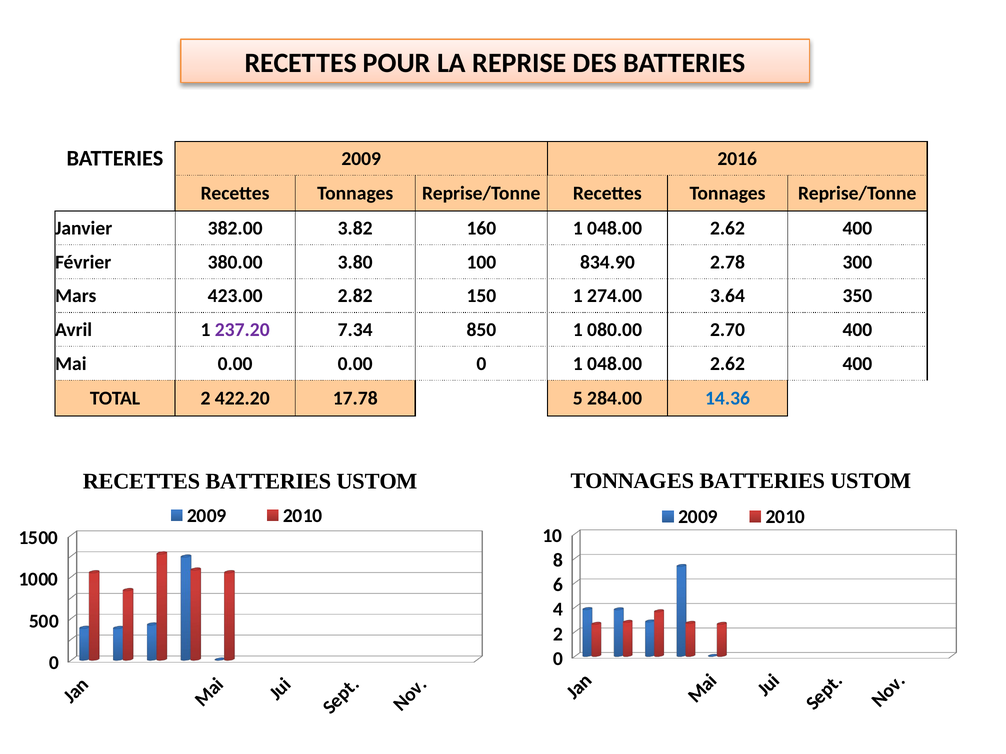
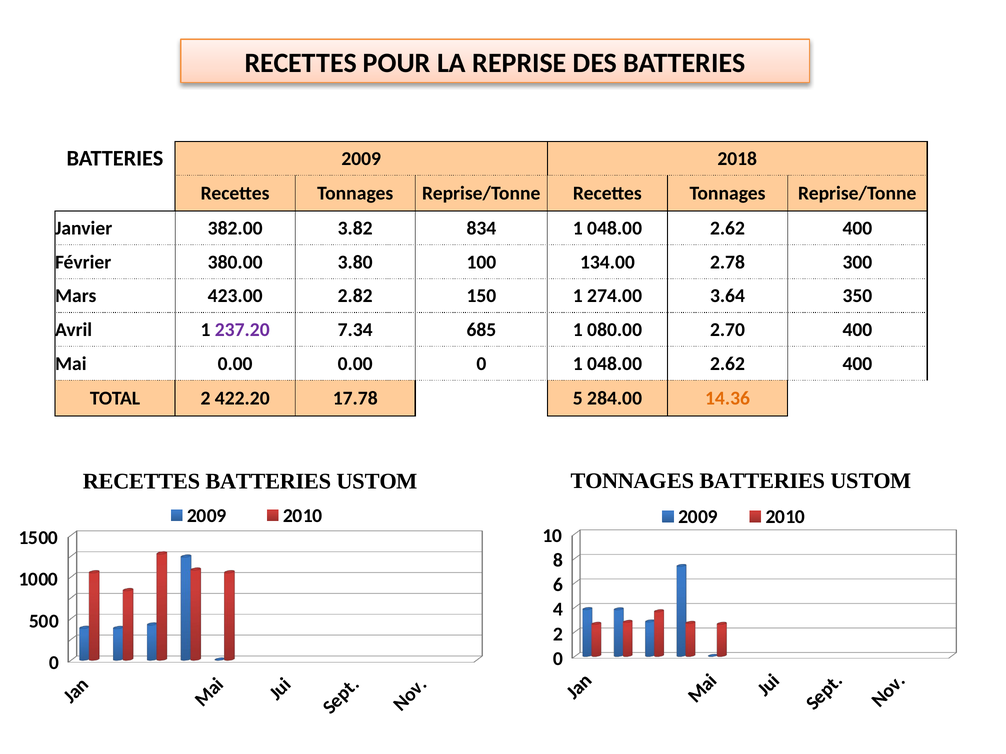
2016: 2016 -> 2018 (737, 159)
160: 160 -> 834 (481, 228)
834.90: 834.90 -> 134.00 (607, 262)
850: 850 -> 685 (481, 330)
14.36 colour: blue -> orange (728, 399)
